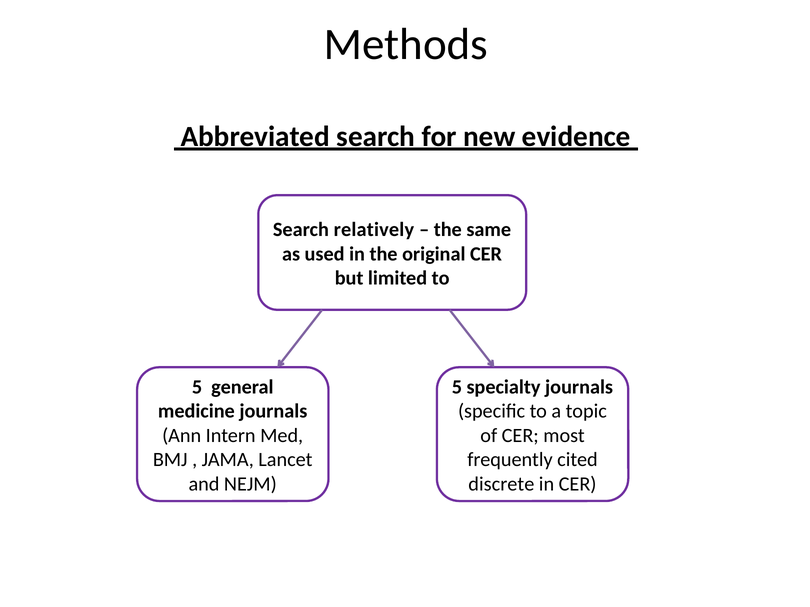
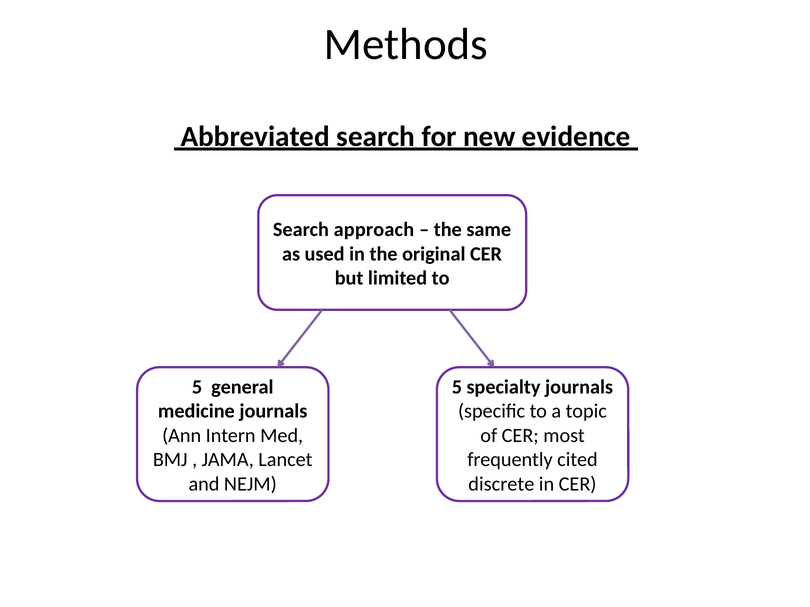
relatively: relatively -> approach (374, 230)
